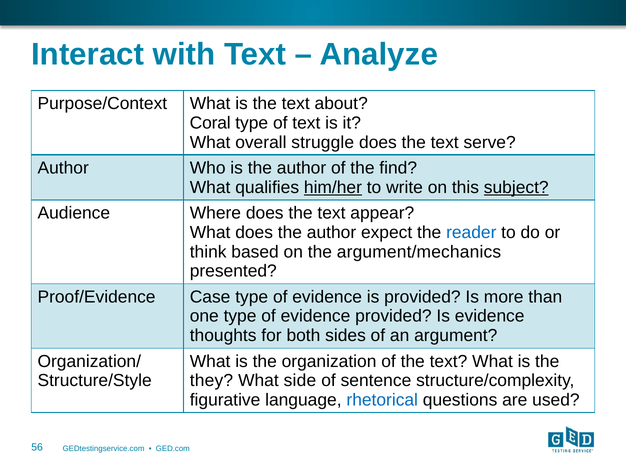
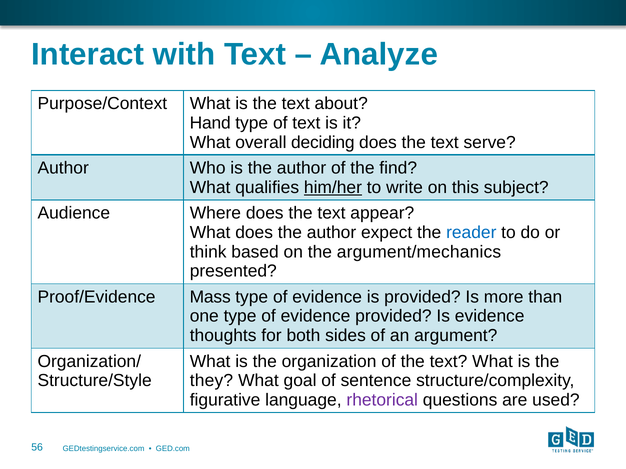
Coral: Coral -> Hand (210, 123)
struggle: struggle -> deciding (323, 143)
subject underline: present -> none (516, 188)
Case: Case -> Mass (210, 297)
side: side -> goal (300, 381)
rhetorical colour: blue -> purple (382, 400)
